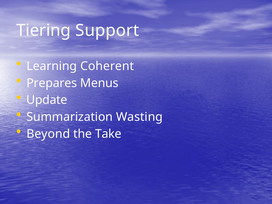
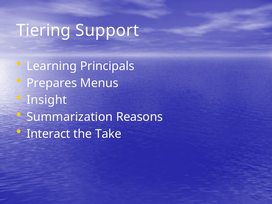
Coherent: Coherent -> Principals (107, 66)
Update: Update -> Insight (47, 100)
Wasting: Wasting -> Reasons (140, 117)
Beyond: Beyond -> Interact (48, 134)
